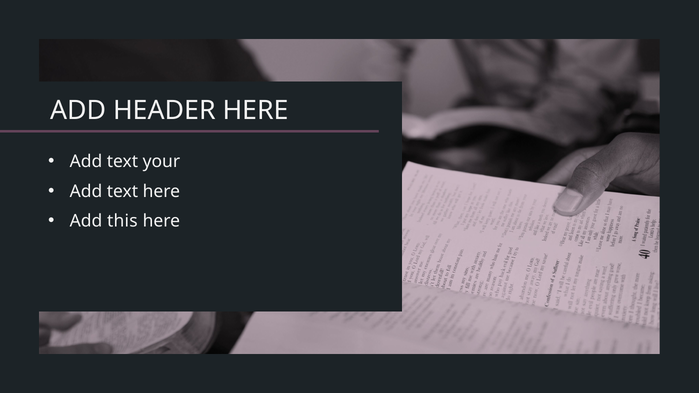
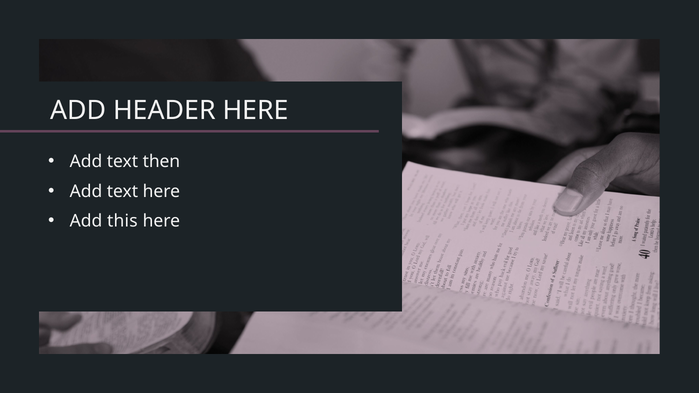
your: your -> then (161, 162)
